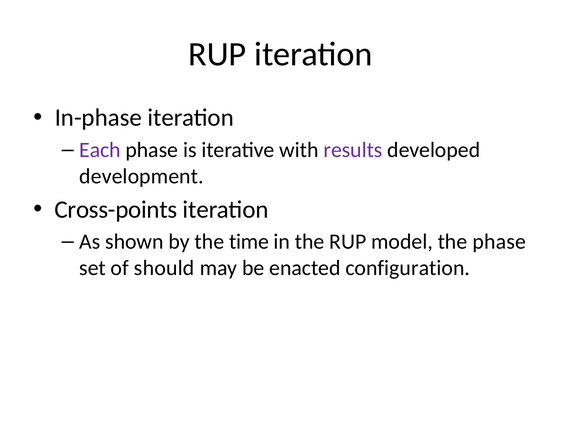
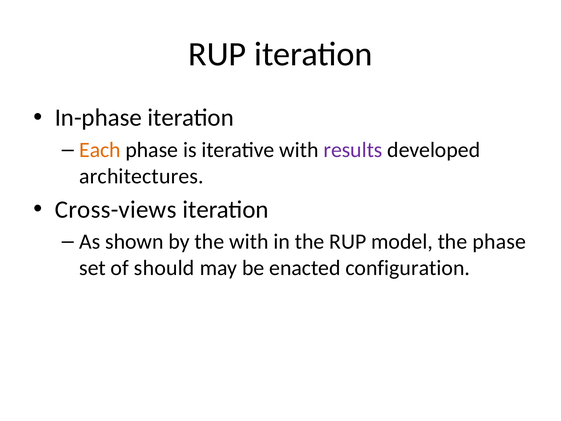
Each colour: purple -> orange (100, 150)
development: development -> architectures (141, 176)
Cross-points: Cross-points -> Cross-views (116, 209)
the time: time -> with (249, 242)
